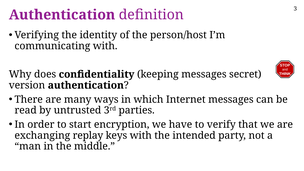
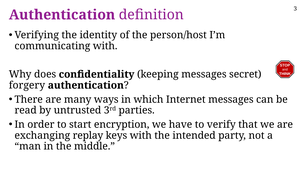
version: version -> forgery (27, 85)
